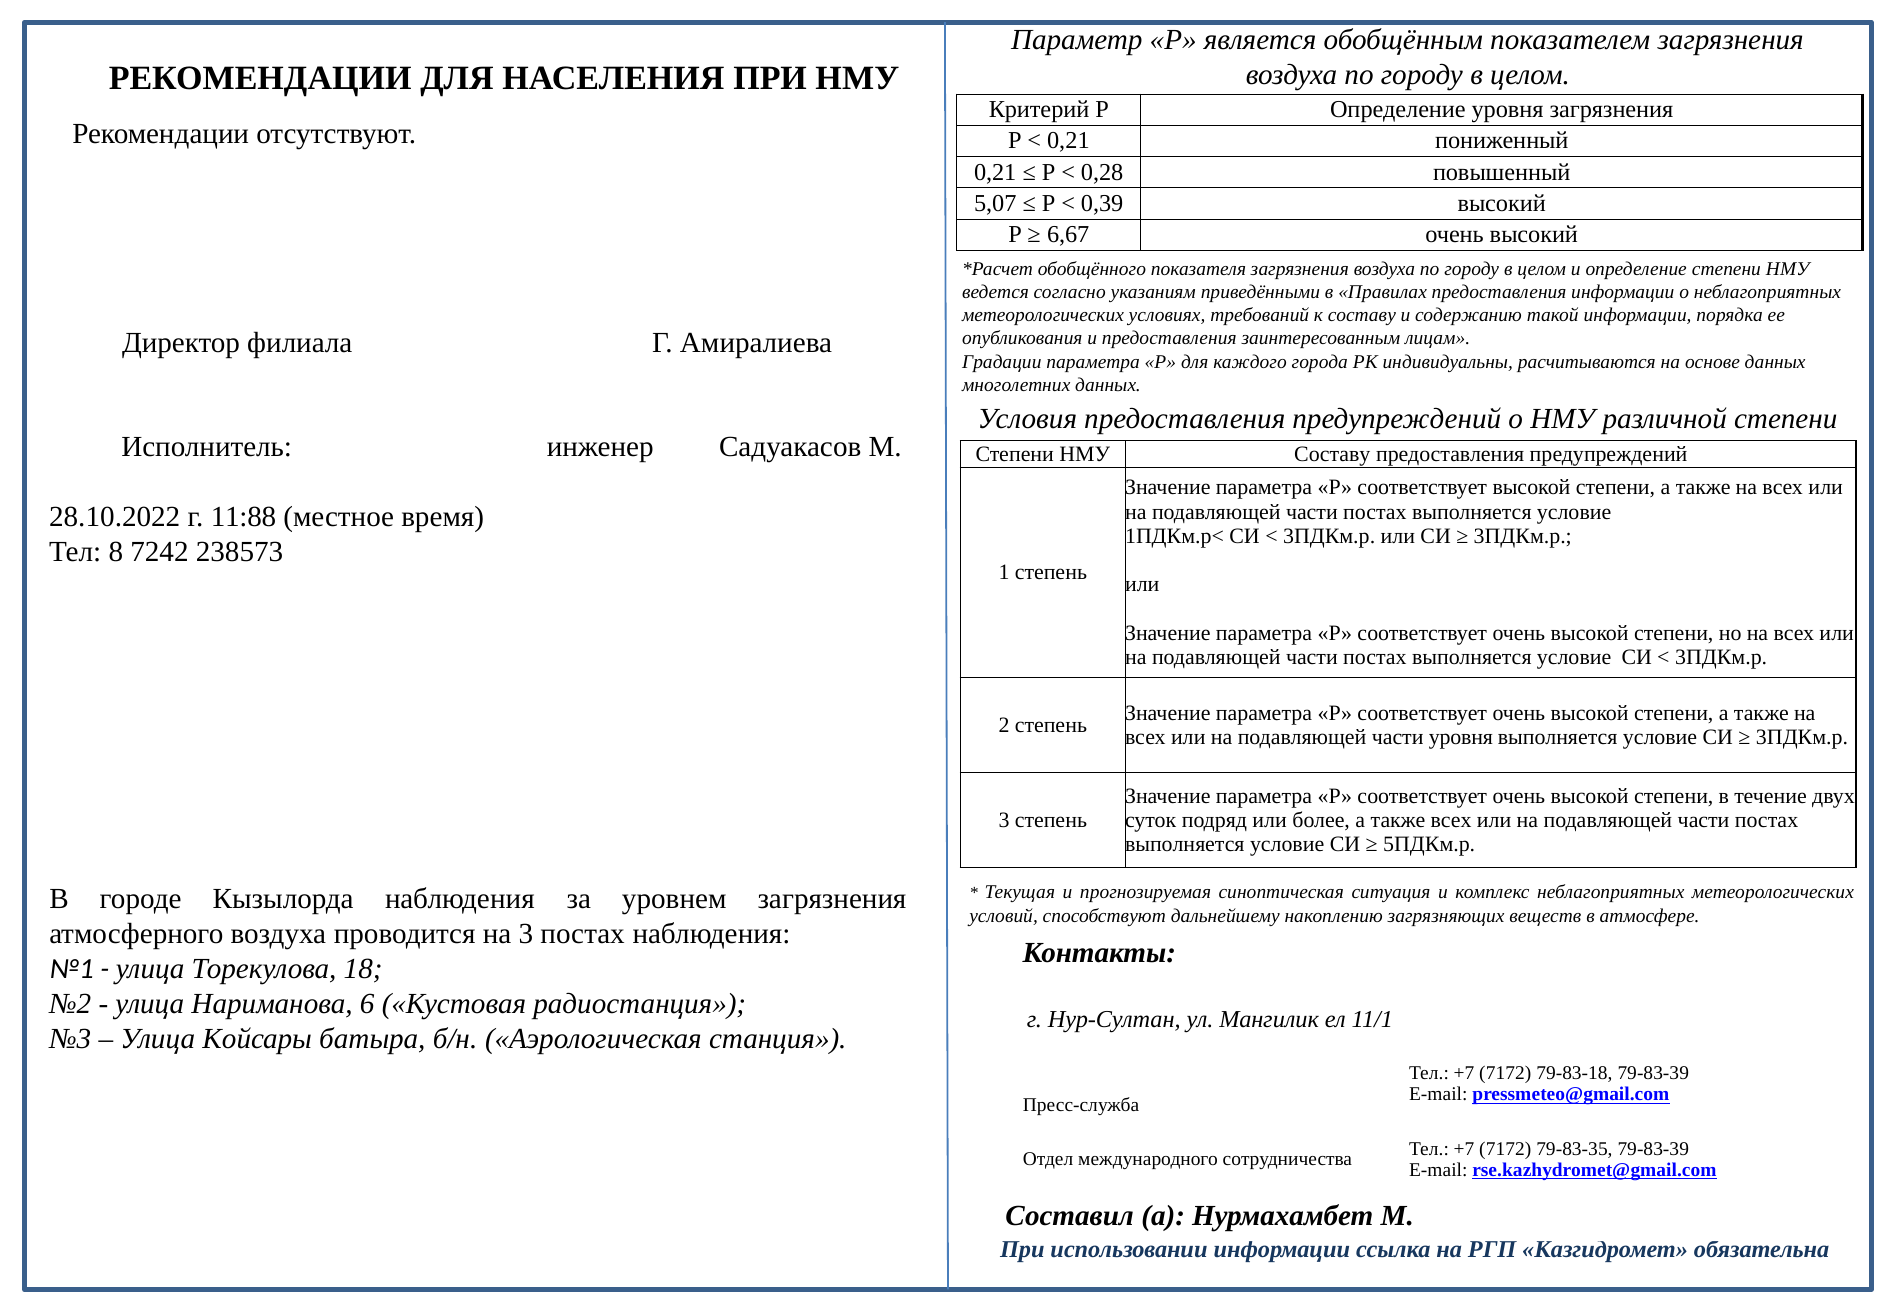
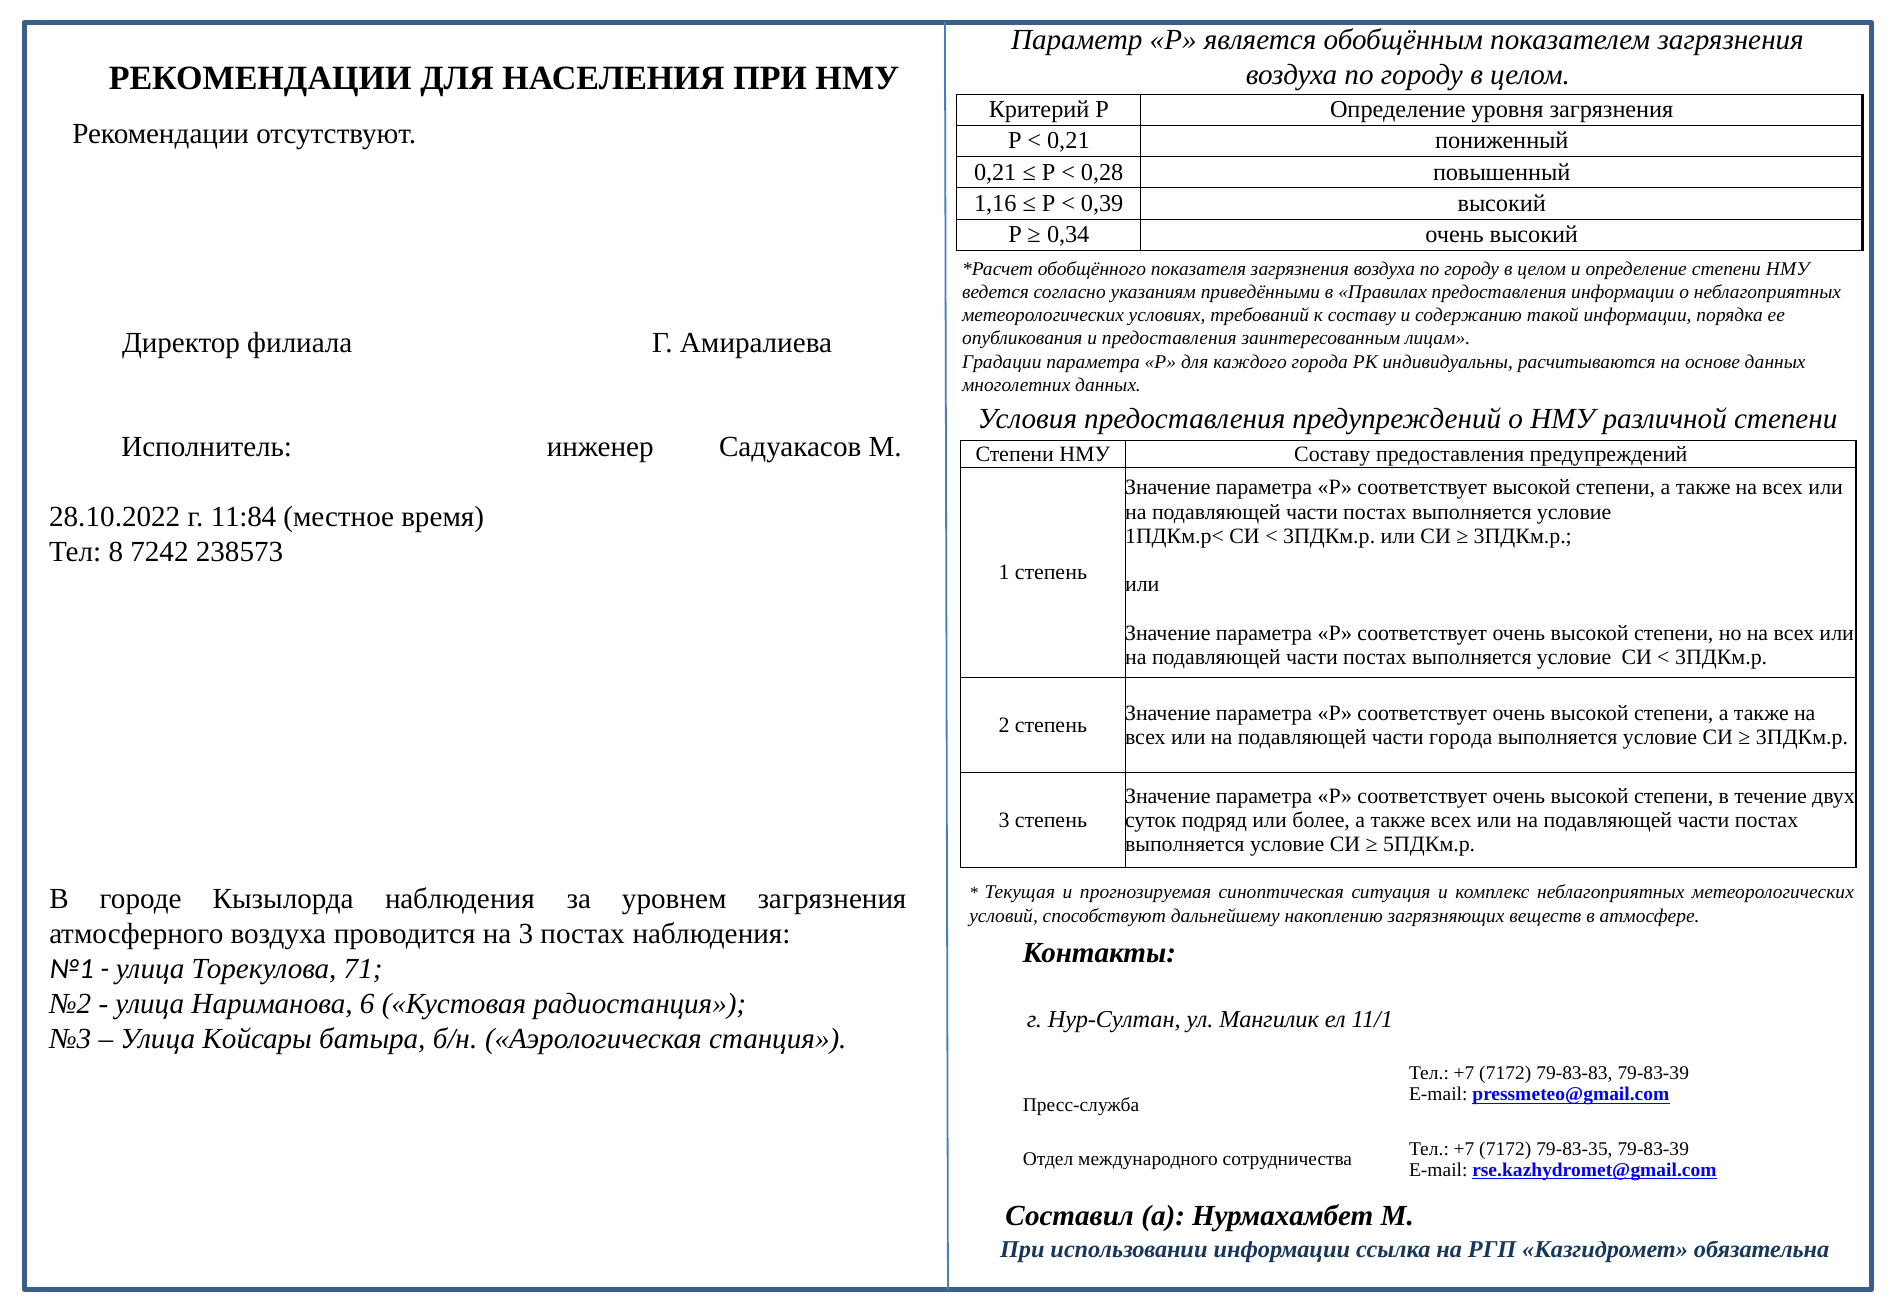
5,07: 5,07 -> 1,16 (995, 203)
6,67: 6,67 -> 0,34 (1068, 235)
11:88: 11:88 -> 11:84 (244, 518)
части уровня: уровня -> города (1461, 738)
18: 18 -> 71 (363, 969)
79-83-18: 79-83-18 -> 79-83-83 (1574, 1073)
